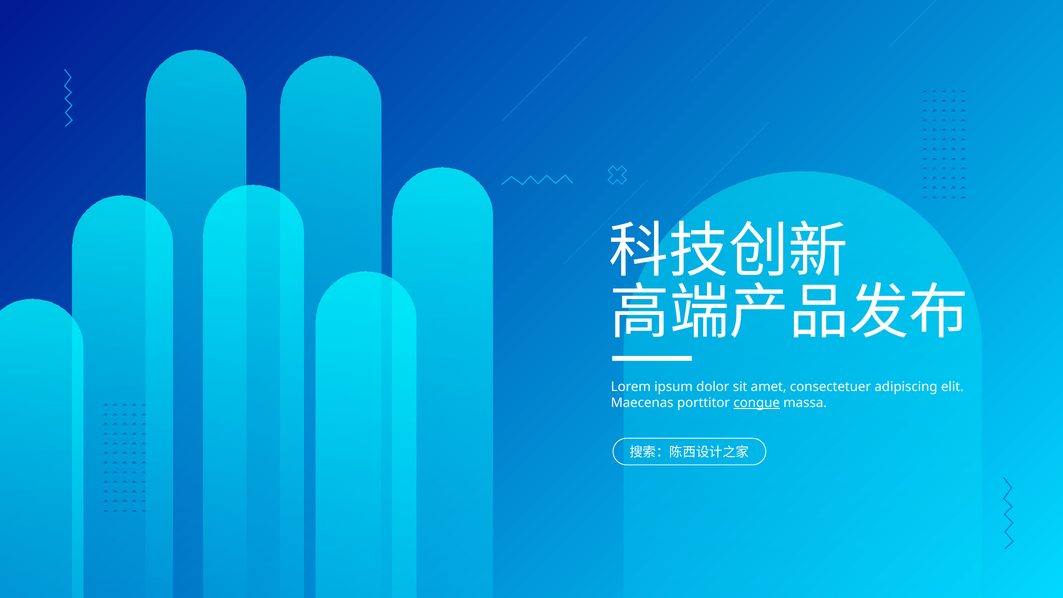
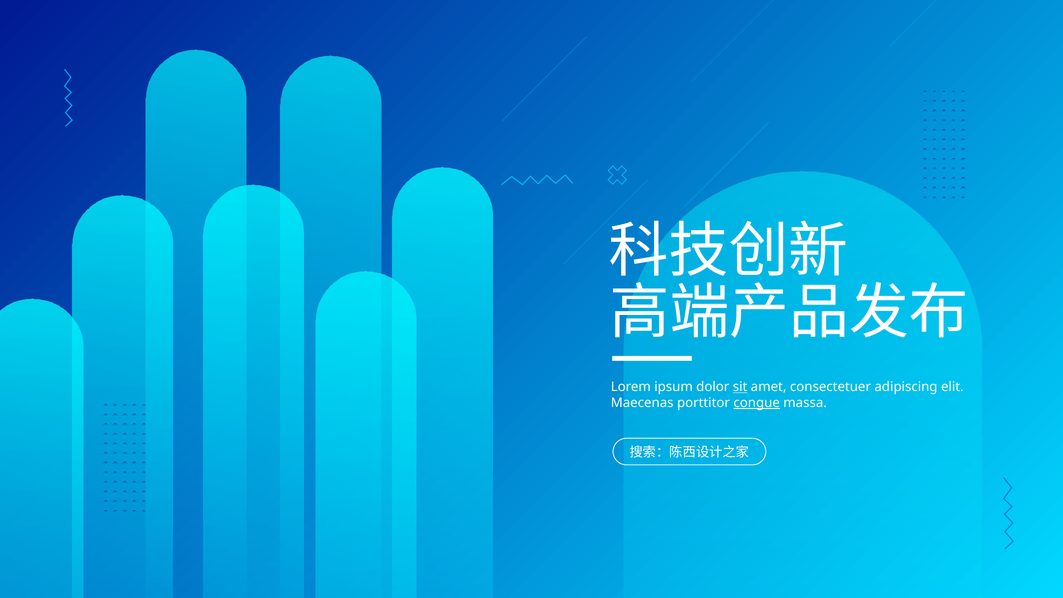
sit underline: none -> present (740, 387)
